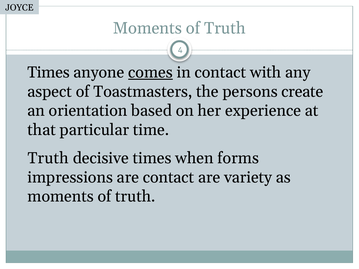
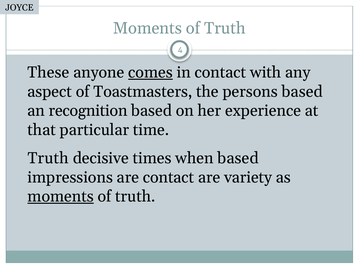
Times: Times -> These (48, 72)
persons create: create -> based (302, 92)
orientation: orientation -> recognition (88, 111)
when forms: forms -> based (238, 158)
moments underline: none -> present (61, 197)
